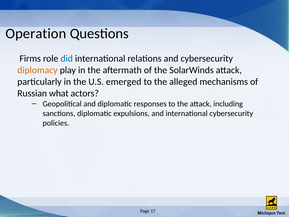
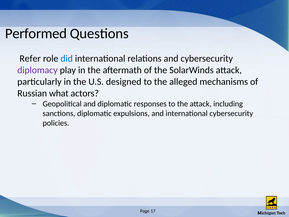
Operation: Operation -> Performed (36, 34)
Firms: Firms -> Refer (30, 58)
diplomacy colour: orange -> purple (37, 70)
emerged: emerged -> designed (124, 82)
